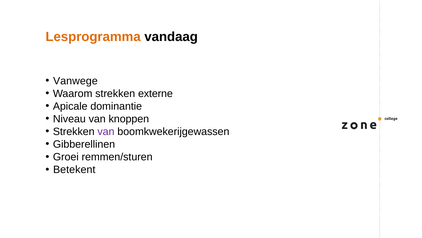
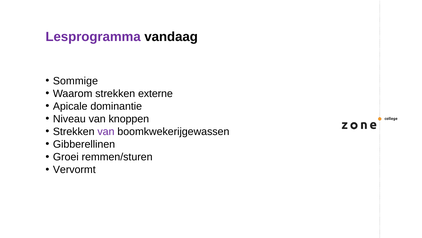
Lesprogramma colour: orange -> purple (93, 37)
Vanwege: Vanwege -> Sommige (75, 81)
Betekent: Betekent -> Vervormt (74, 169)
